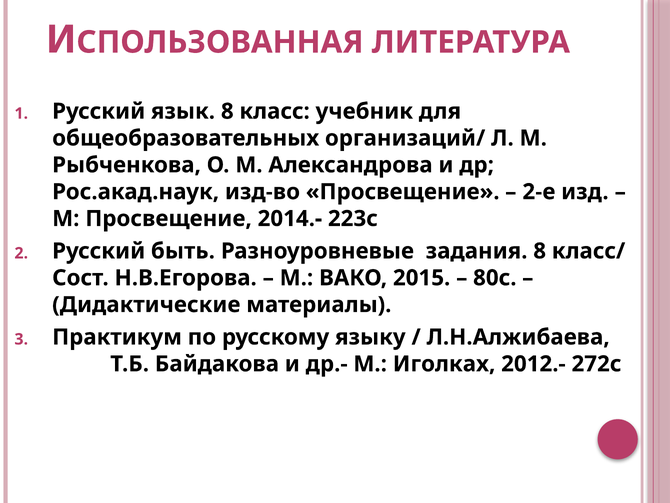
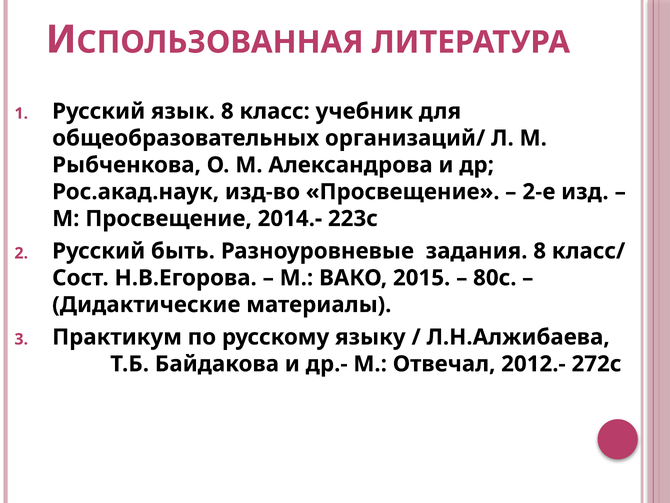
Иголках: Иголках -> Отвечал (444, 364)
